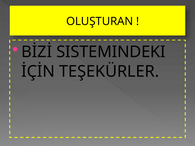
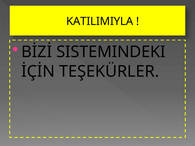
OLUŞTURAN: OLUŞTURAN -> KATILIMIYLA (100, 21)
